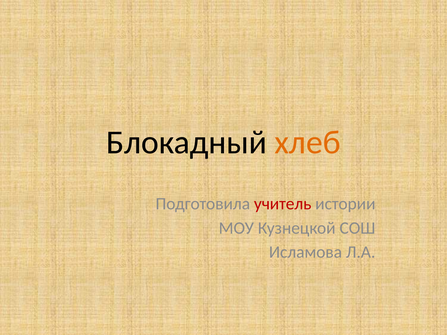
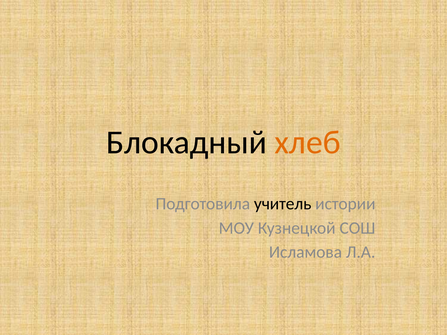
учитель colour: red -> black (283, 204)
